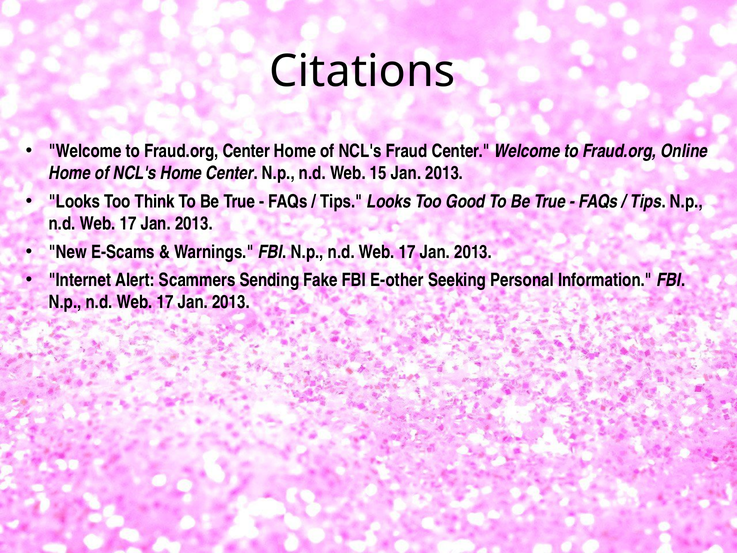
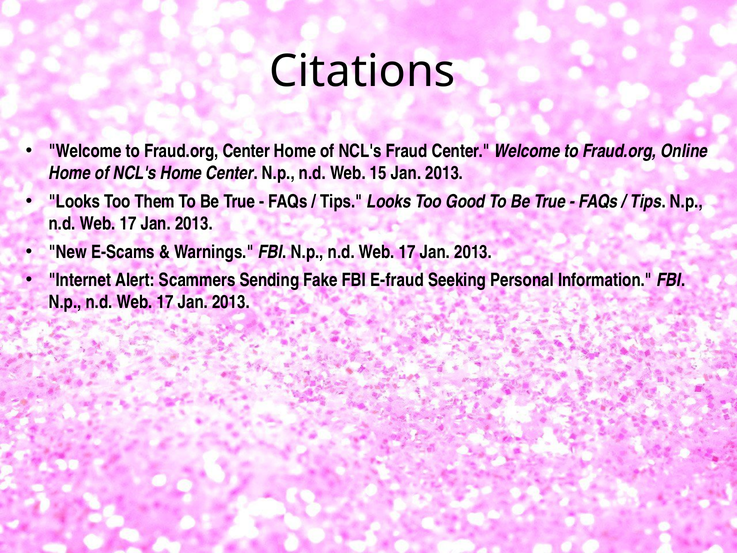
Think: Think -> Them (155, 201)
E-other: E-other -> E-fraud (397, 280)
